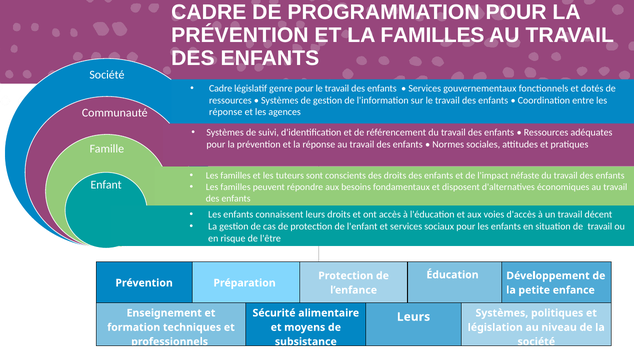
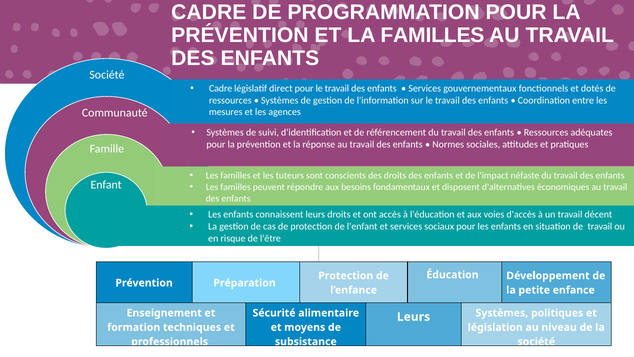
genre: genre -> direct (281, 88)
réponse: réponse -> mesures (226, 112)
